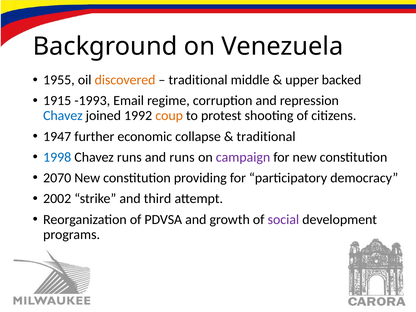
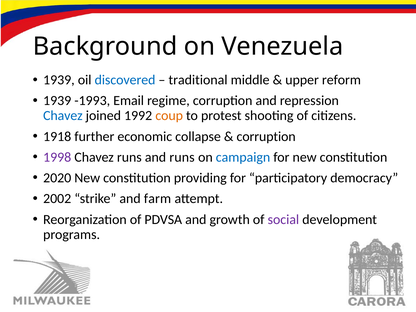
1955: 1955 -> 1939 (59, 80)
discovered colour: orange -> blue (125, 80)
backed: backed -> reform (341, 80)
1915: 1915 -> 1939 (57, 101)
1947: 1947 -> 1918 (57, 136)
traditional: traditional -> corruption (266, 136)
1998 colour: blue -> purple (57, 157)
campaign colour: purple -> blue (243, 157)
2070: 2070 -> 2020 (57, 178)
third: third -> farm (157, 199)
